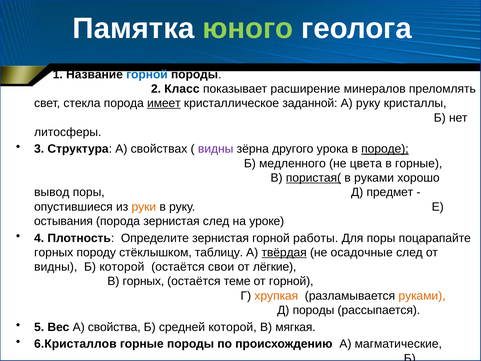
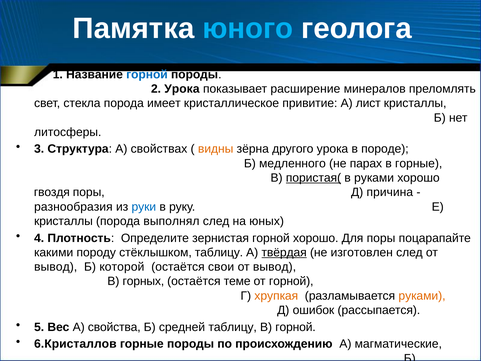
юного colour: light green -> light blue (248, 28)
2 Класс: Класс -> Урока (182, 89)
имеет underline: present -> none (164, 103)
заданной: заданной -> привитие (310, 103)
А руку: руку -> лист (368, 103)
видны colour: purple -> orange (216, 149)
породе underline: present -> none (385, 149)
цвета: цвета -> парах (366, 163)
вывод: вывод -> гвоздя (52, 192)
предмет: предмет -> причина (390, 192)
опустившиеся: опустившиеся -> разнообразия (73, 207)
руки colour: orange -> blue (144, 207)
остывания: остывания -> кристаллы (63, 221)
порода зернистая: зернистая -> выполнял (171, 221)
уроке: уроке -> юных (267, 221)
горной работы: работы -> хорошо (316, 238)
горных: горных -> какими (54, 252)
не осадочные: осадочные -> изготовлен (362, 252)
видны: видны -> вывод (56, 267)
лёгкие: лёгкие -> вывод (275, 267)
Д породы: породы -> ошибок (313, 310)
средней которой: которой -> таблицу (233, 327)
В мягкая: мягкая -> горной (295, 327)
